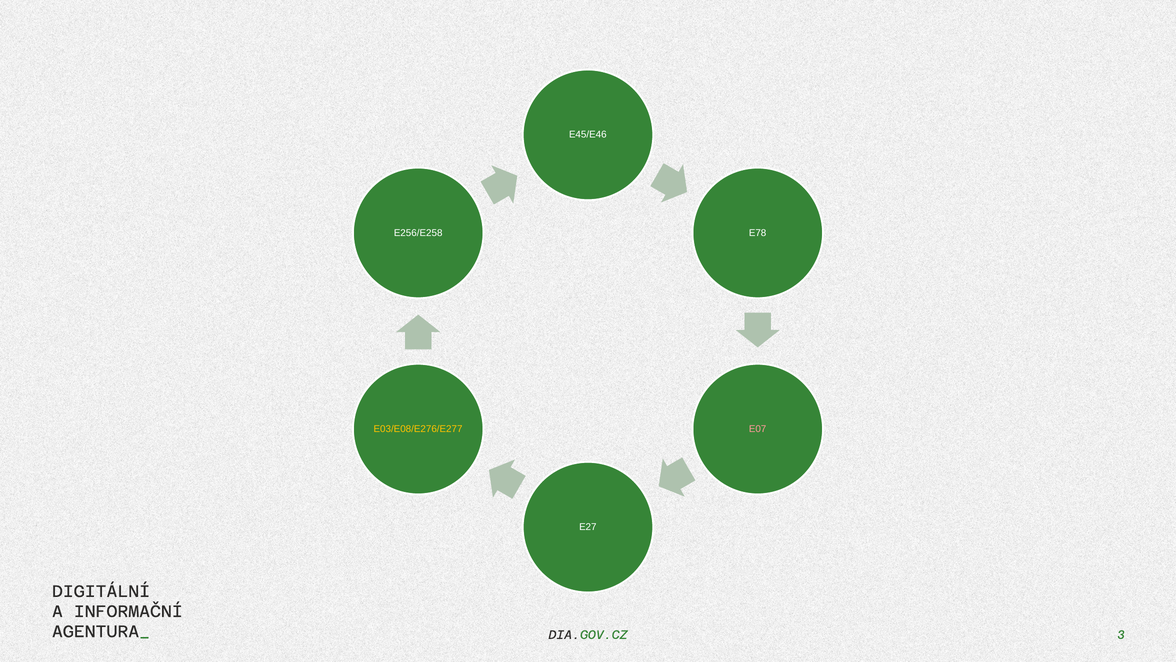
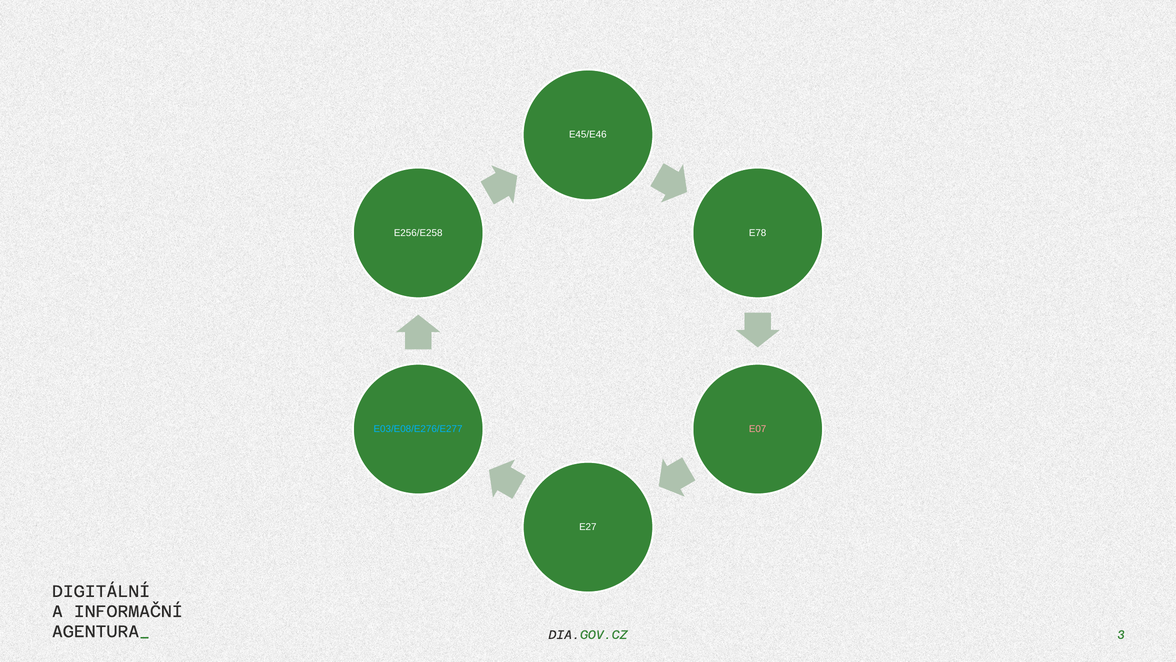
E03/E08/E276/E277 colour: yellow -> light blue (418, 429)
